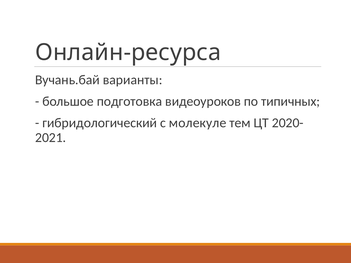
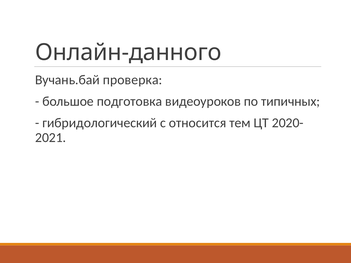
Онлайн-ресурса: Онлайн-ресурса -> Онлайн-данного (128, 52)
варианты: варианты -> проверка (133, 80)
молекуле: молекуле -> относится (198, 123)
